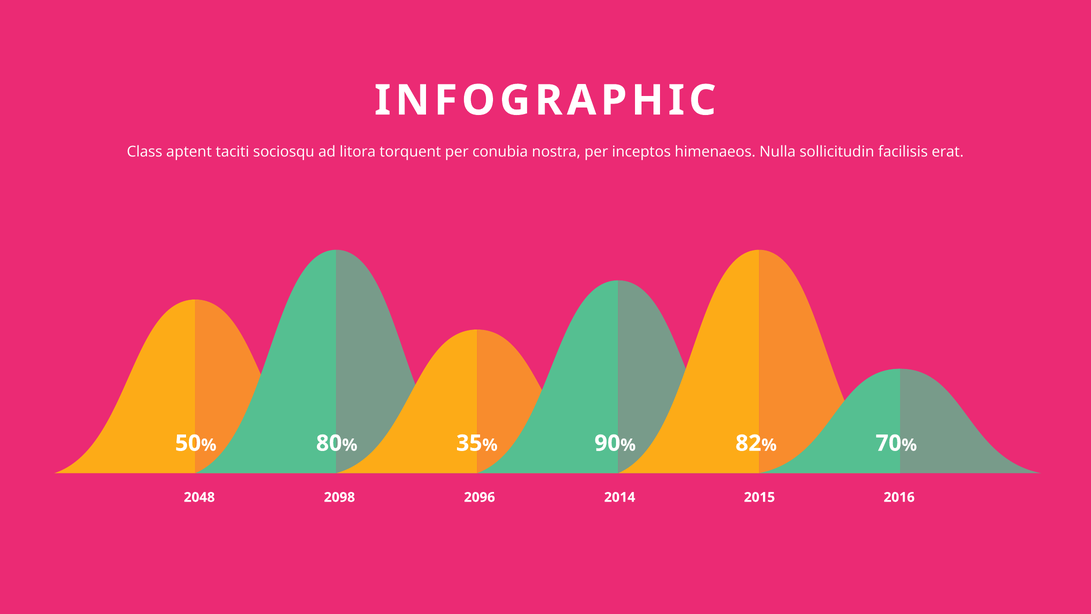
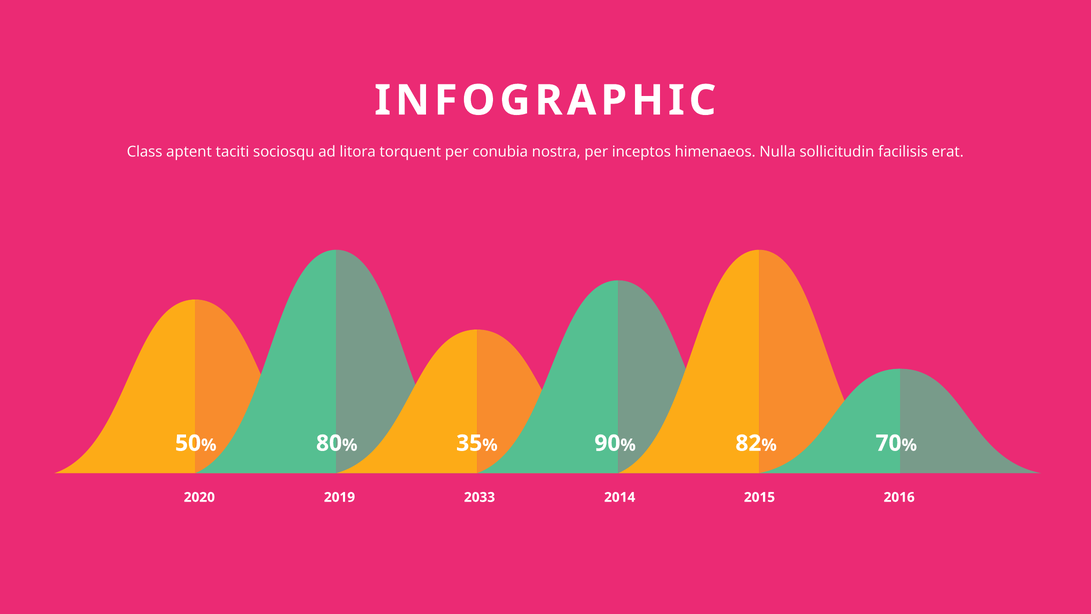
2048: 2048 -> 2020 (199, 497)
2098: 2098 -> 2019 (339, 497)
2096: 2096 -> 2033 (480, 497)
